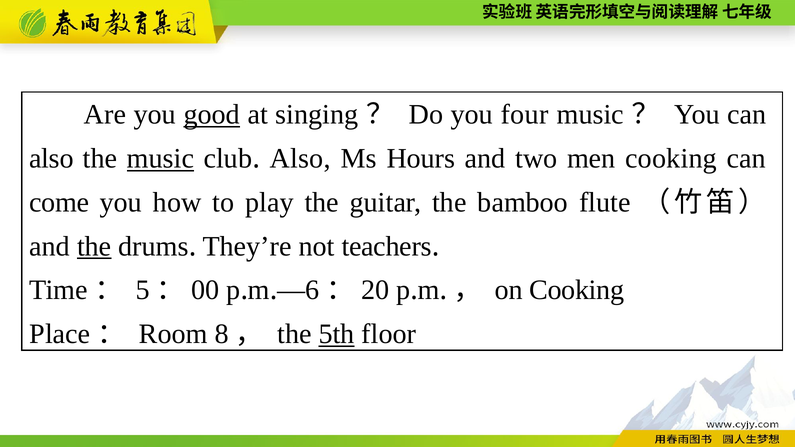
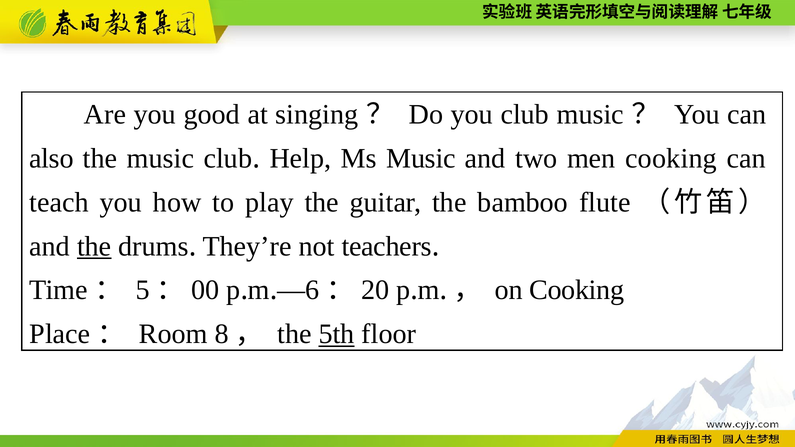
good underline: present -> none (212, 115)
you four: four -> club (525, 115)
music underline: present -> none (160, 159)
Also: Also -> Help (300, 159)
Ms Hours: Hours -> Music (421, 159)
come: come -> teach (59, 203)
